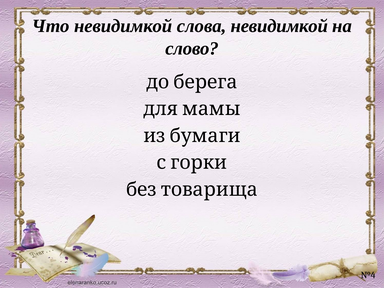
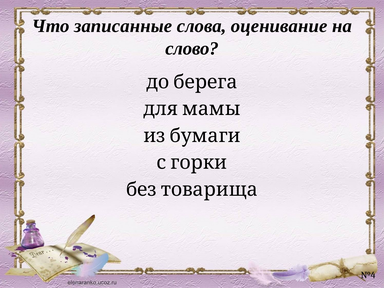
Что невидимкой: невидимкой -> записанные (123, 26)
слова невидимкой: невидимкой -> оценивание (279, 26)
